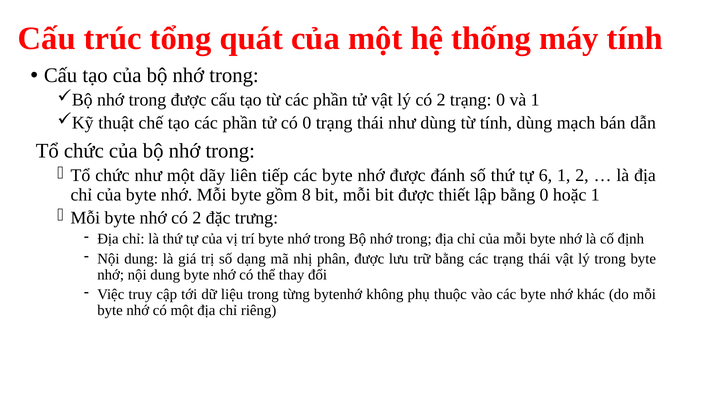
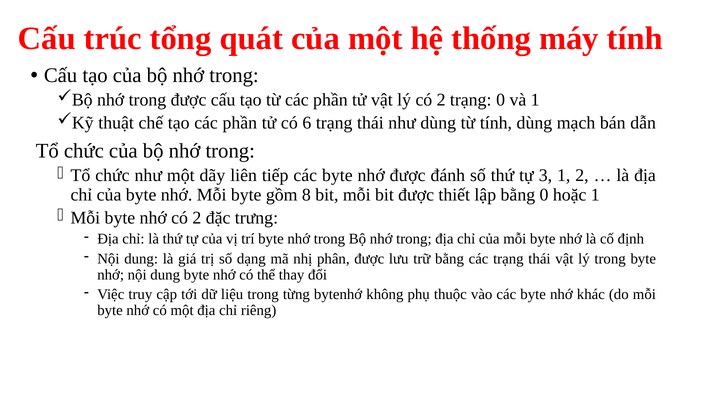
có 0: 0 -> 6 (307, 123)
6: 6 -> 3 (545, 176)
